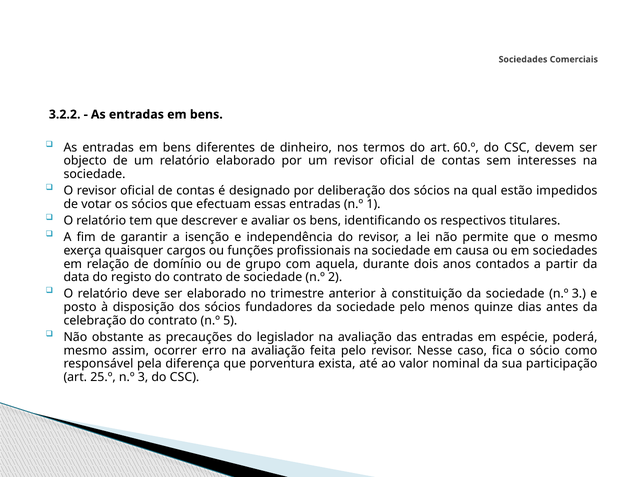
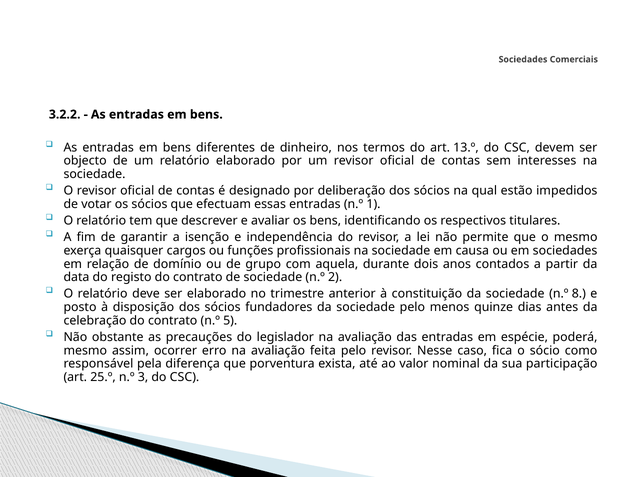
60.º: 60.º -> 13.º (466, 148)
sociedade n.º 3: 3 -> 8 (579, 294)
